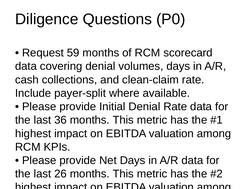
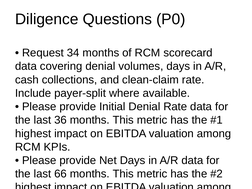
59: 59 -> 34 (73, 53)
26: 26 -> 66 (61, 174)
